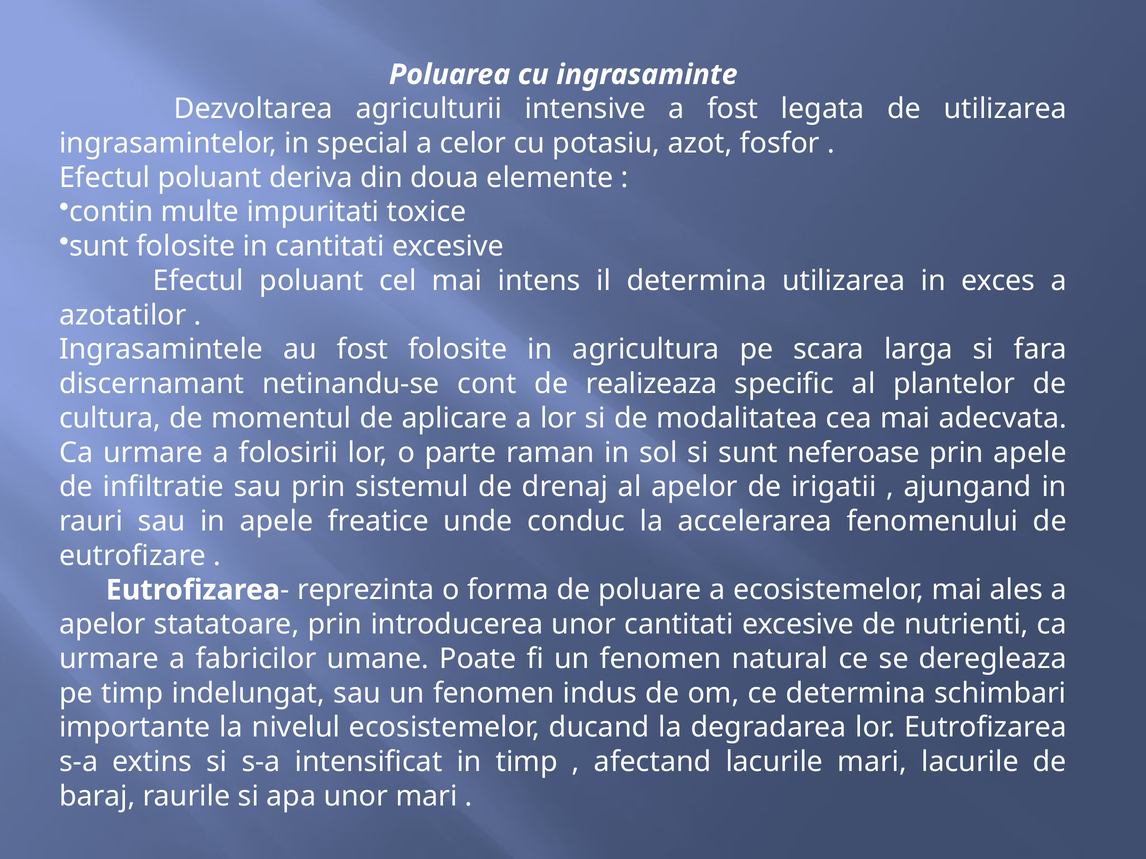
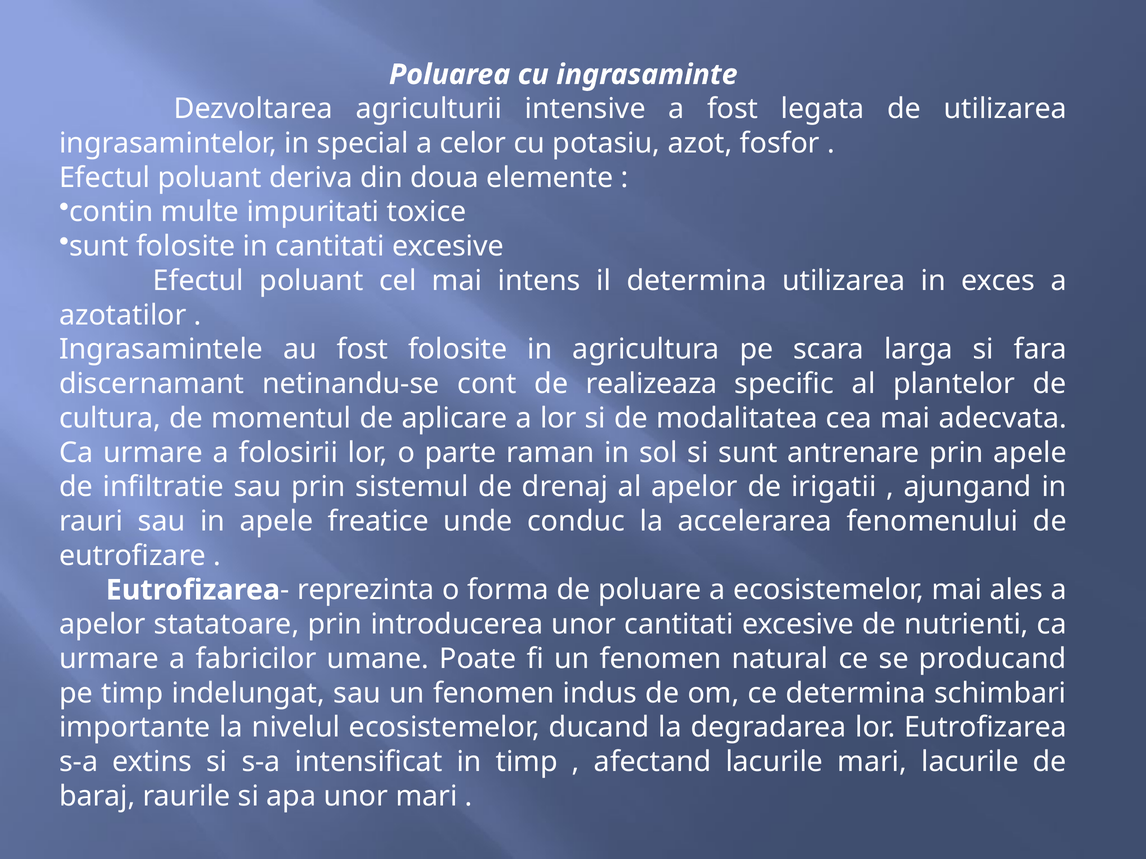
neferoase: neferoase -> antrenare (854, 453)
deregleaza: deregleaza -> producand (993, 659)
